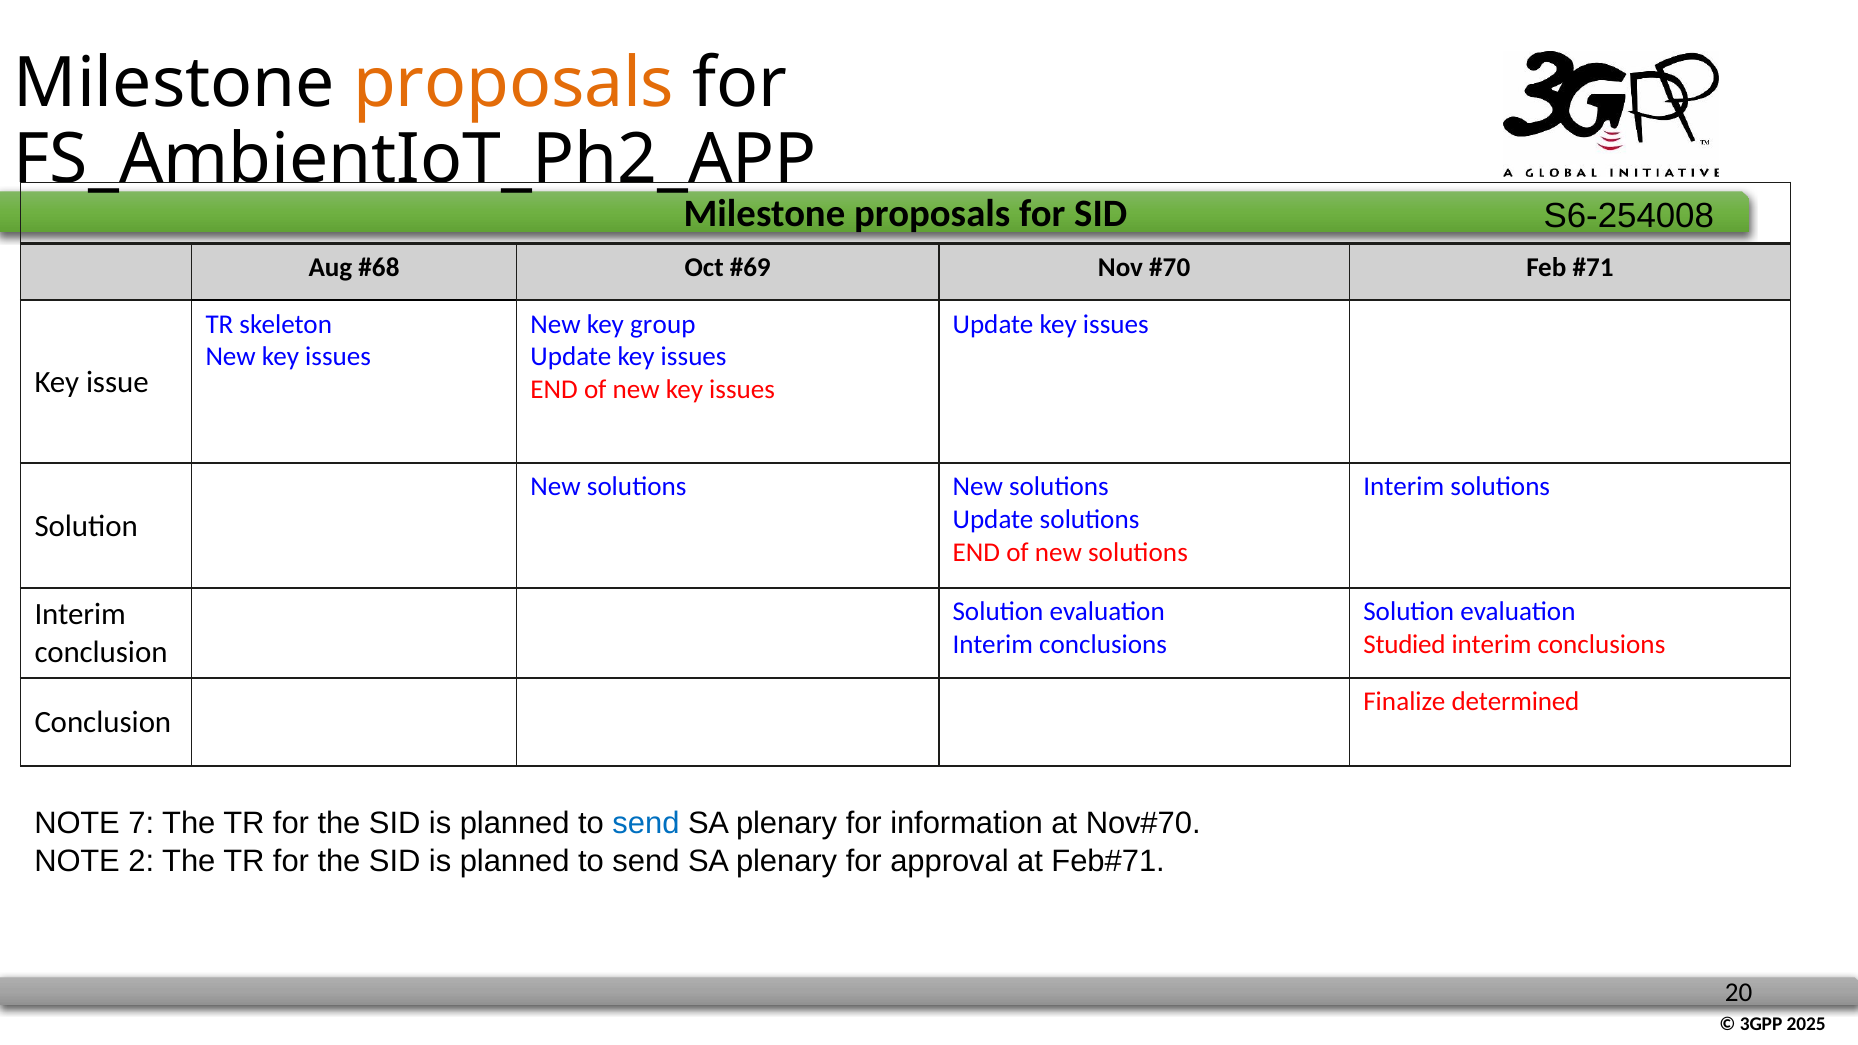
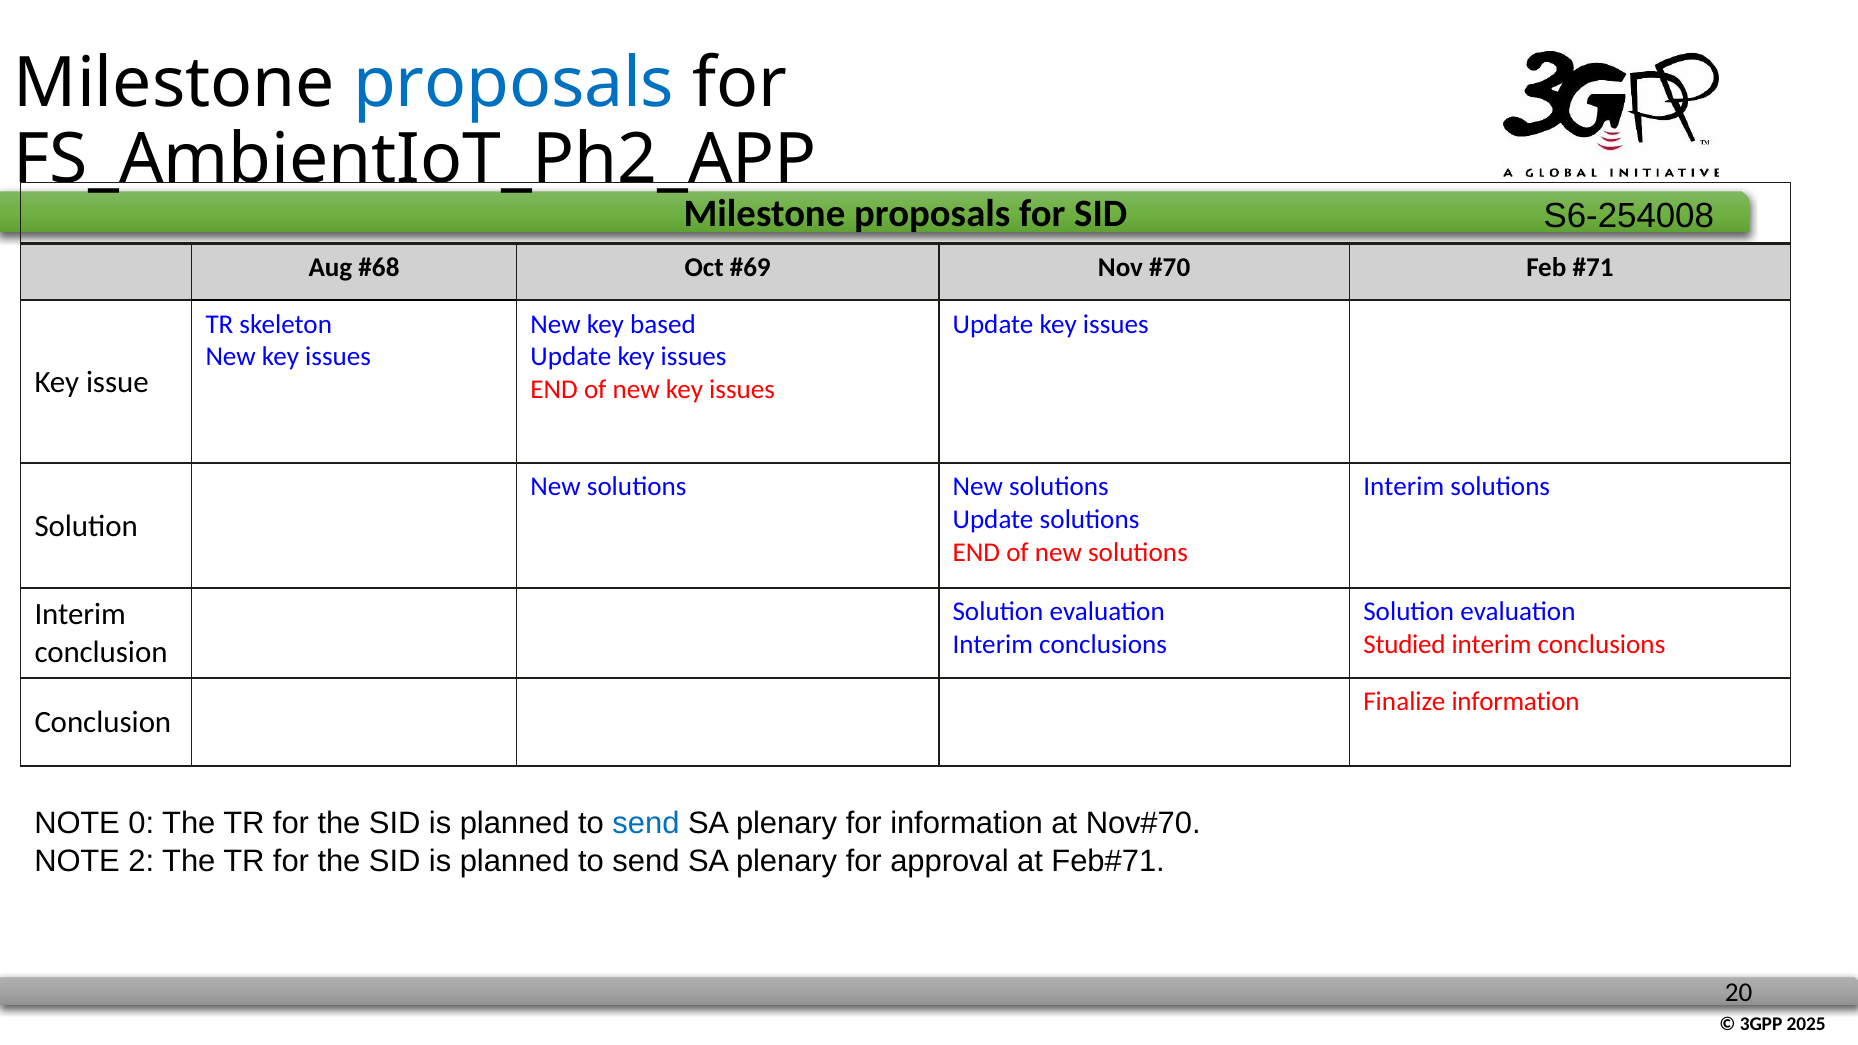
proposals colour: orange -> blue (514, 84)
group: group -> based (663, 324)
Finalize determined: determined -> information (1516, 702)
7: 7 -> 0 (141, 824)
